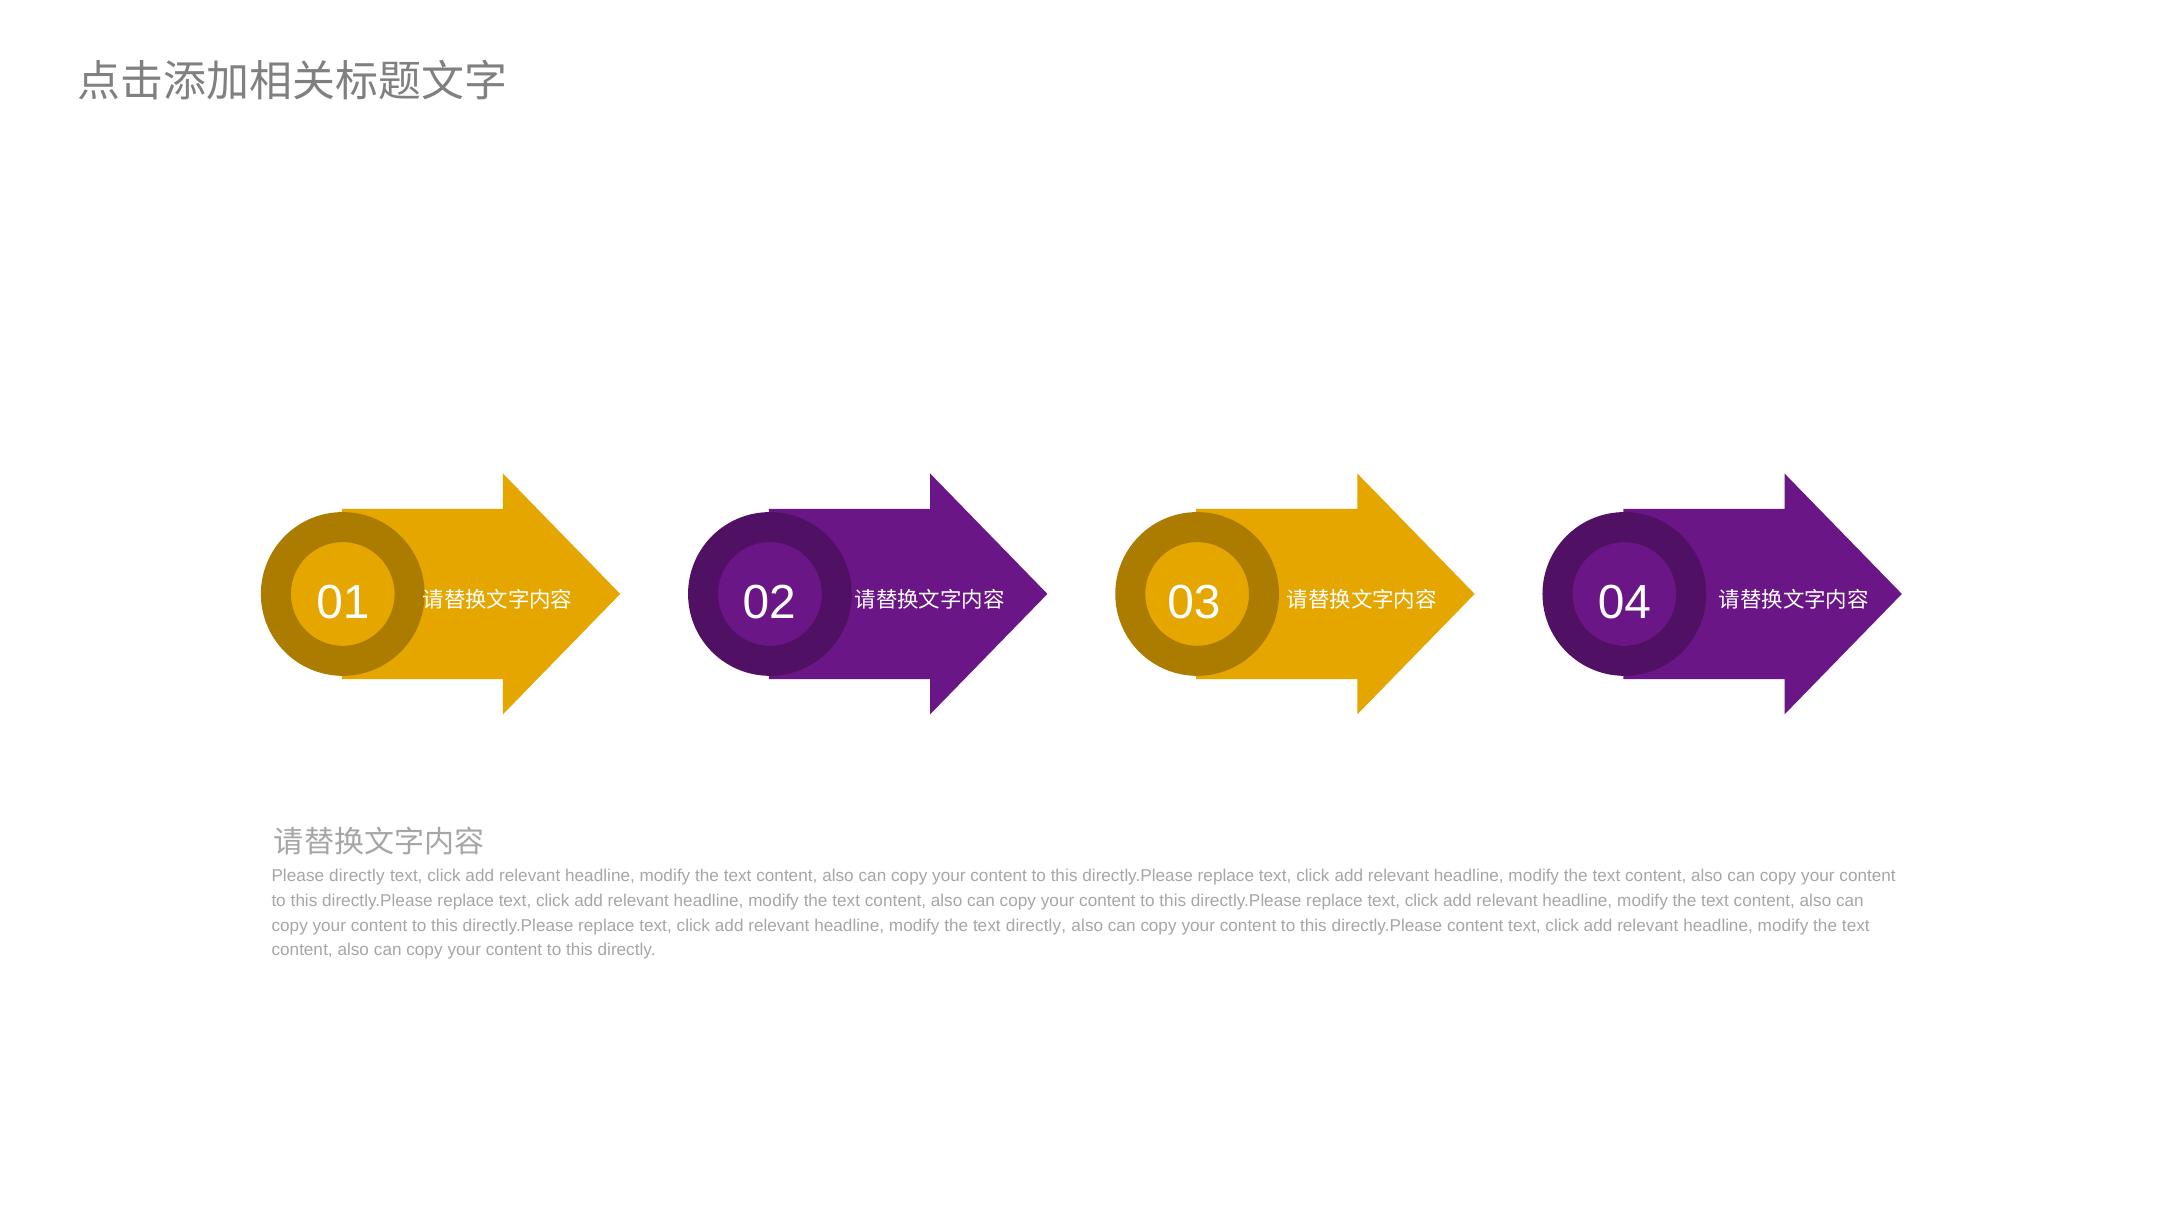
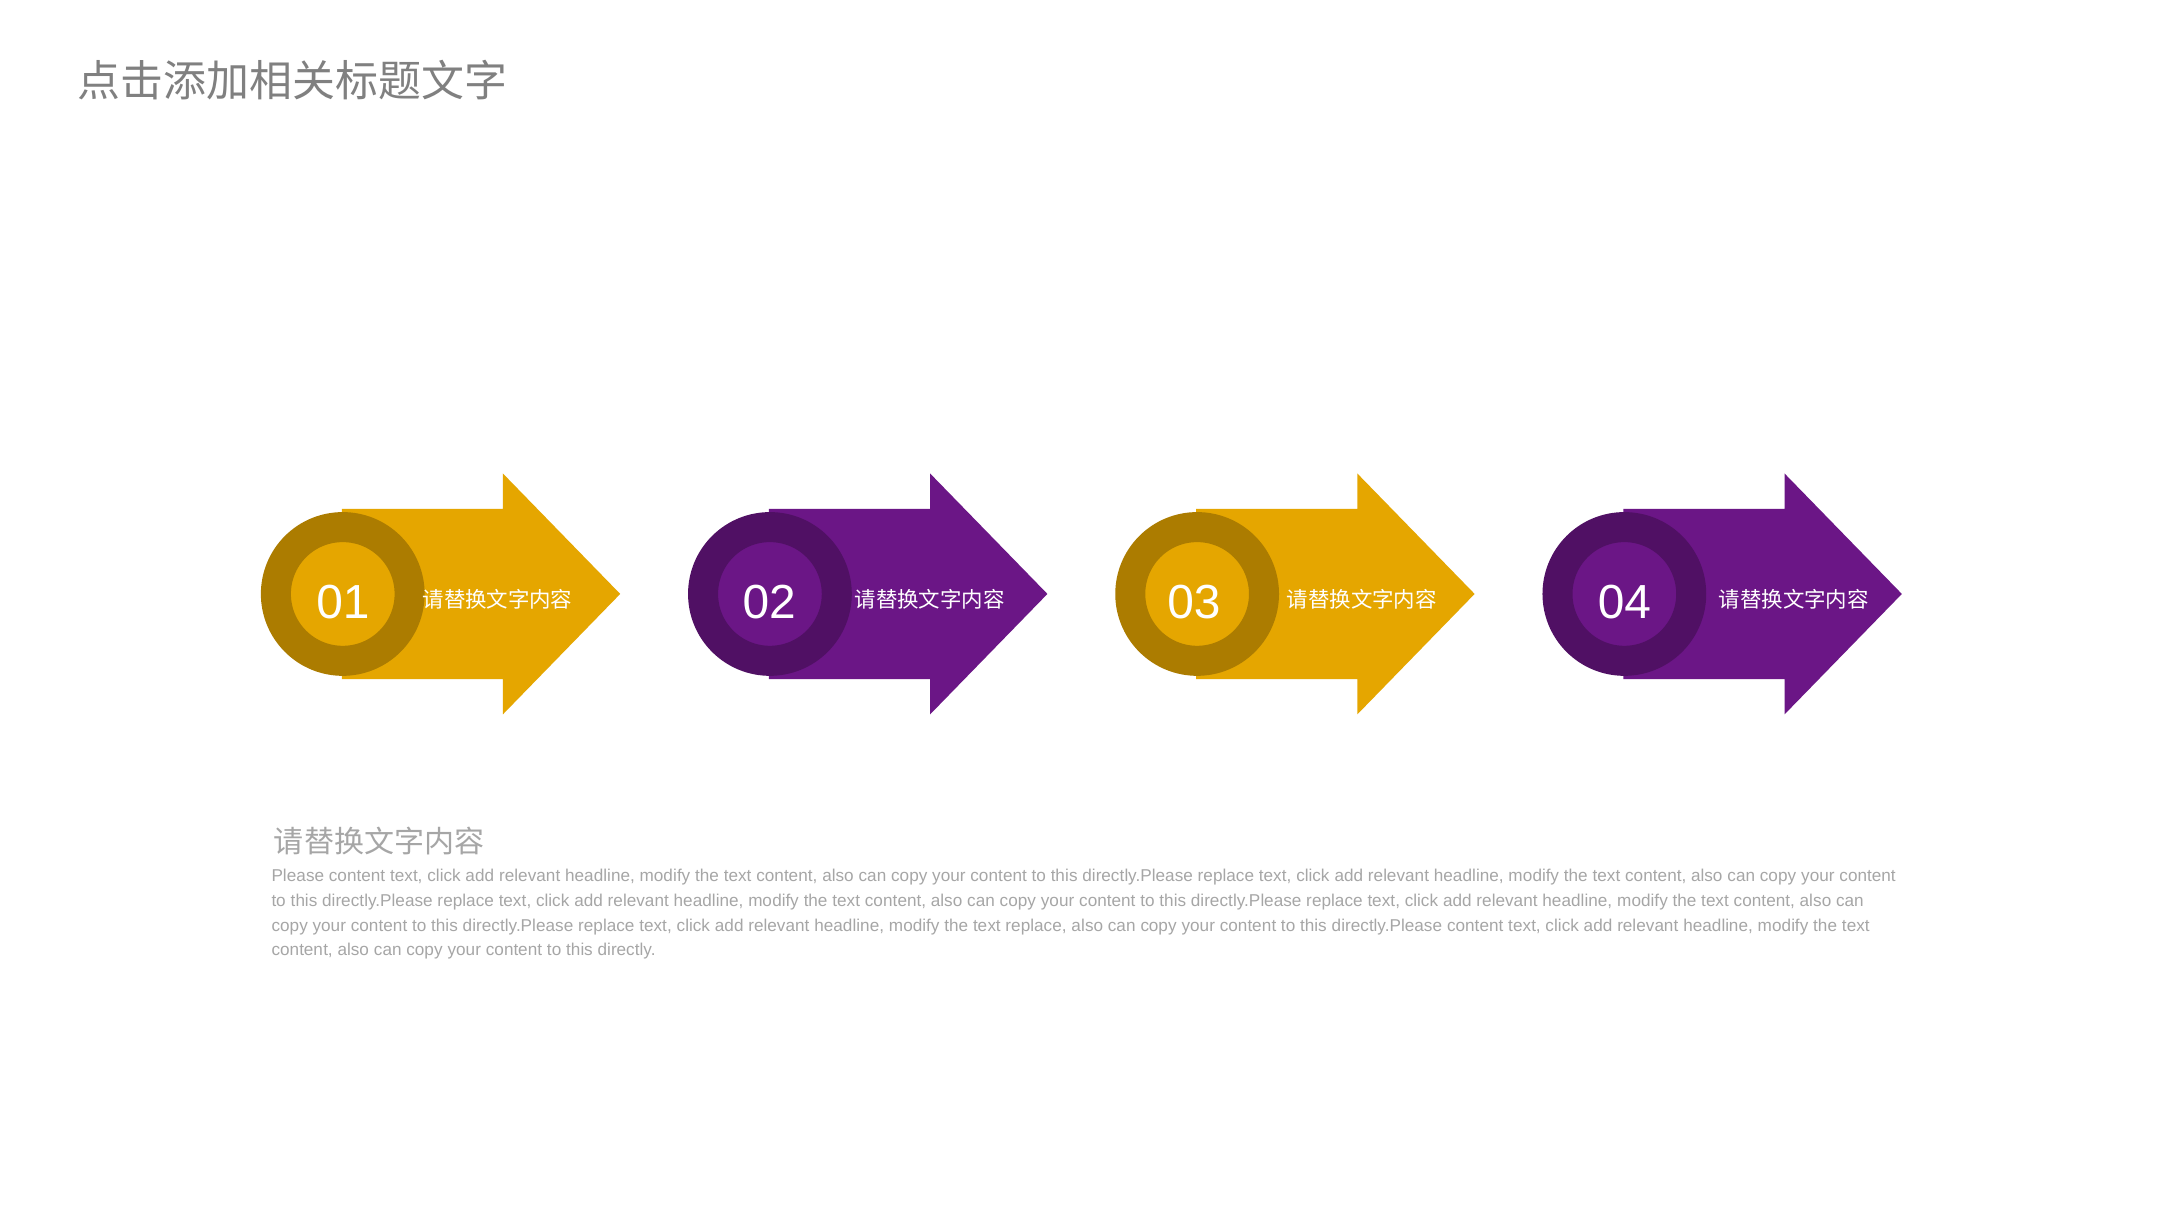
Please directly: directly -> content (357, 876)
text directly: directly -> replace (1036, 925)
